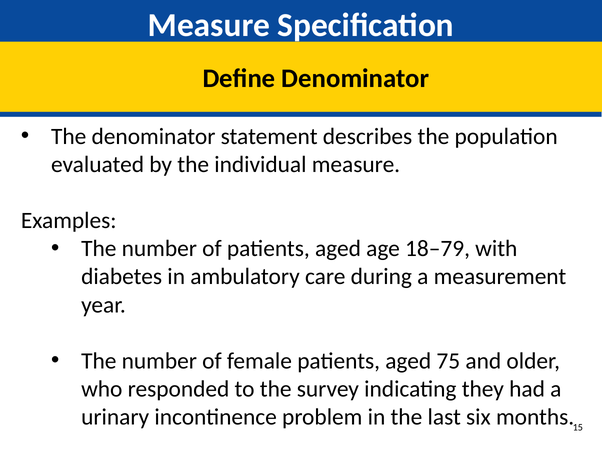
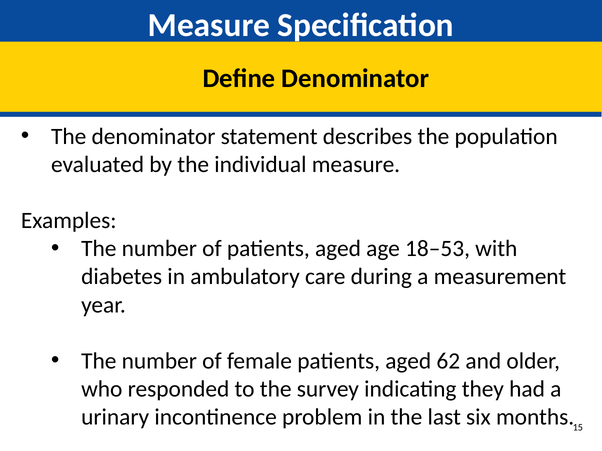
18–79: 18–79 -> 18–53 (438, 249)
75: 75 -> 62 (448, 361)
